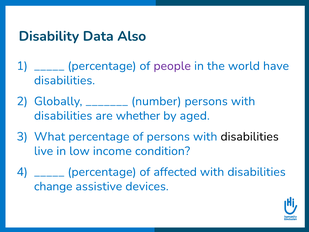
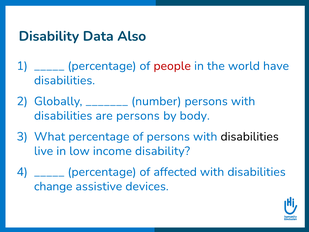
people colour: purple -> red (172, 66)
are whether: whether -> persons (138, 116)
aged: aged -> body (195, 116)
income condition: condition -> disability (163, 151)
